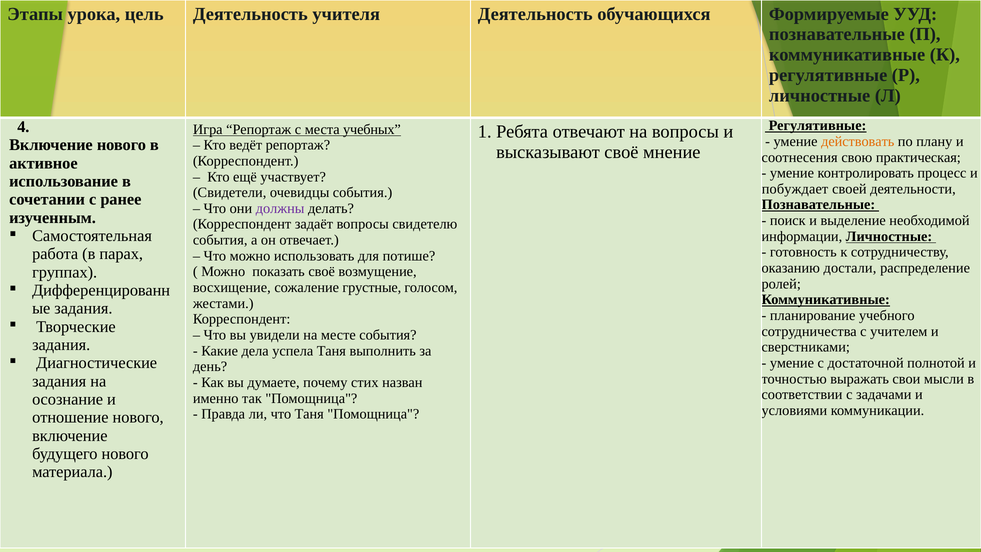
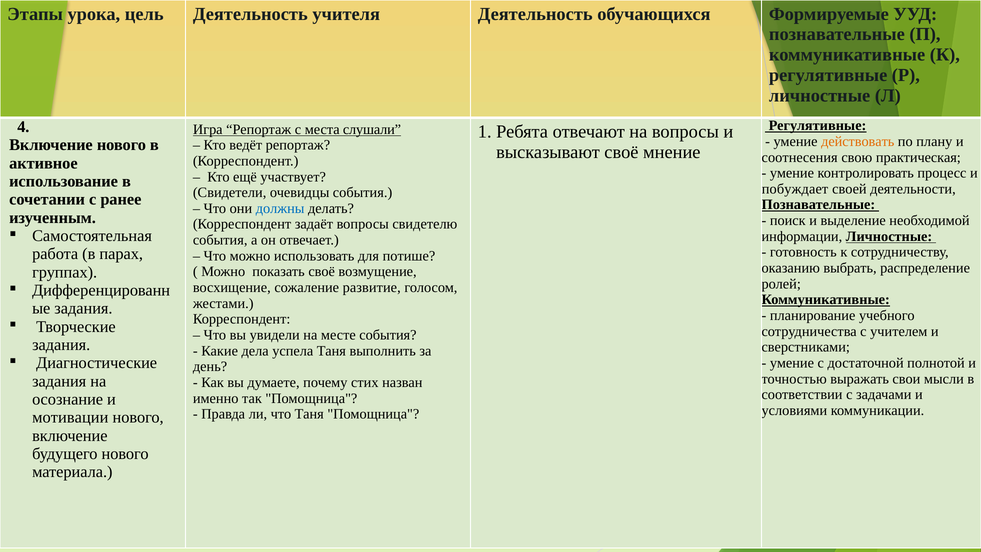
учебных: учебных -> слушали (372, 129)
должны colour: purple -> blue (280, 208)
достали: достали -> выбрать (850, 268)
грустные: грустные -> развитие (372, 287)
отношение: отношение -> мотивации (70, 417)
